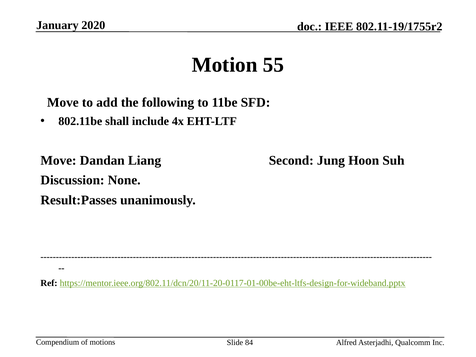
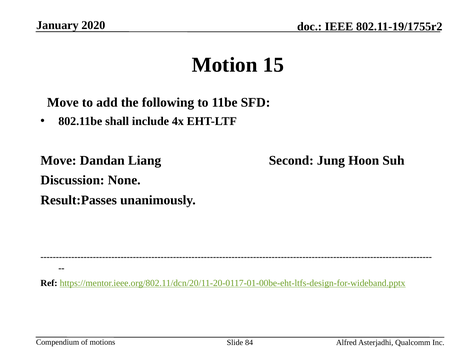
55: 55 -> 15 (273, 65)
